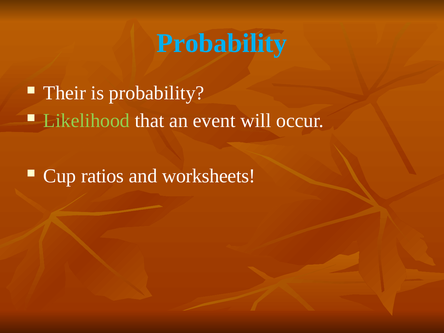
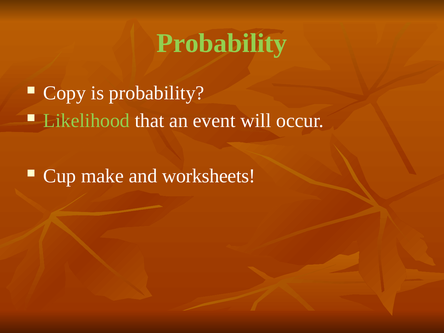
Probability colour: light blue -> light green (222, 43)
Their: Their -> Copy (65, 93)
ratios: ratios -> make (102, 176)
